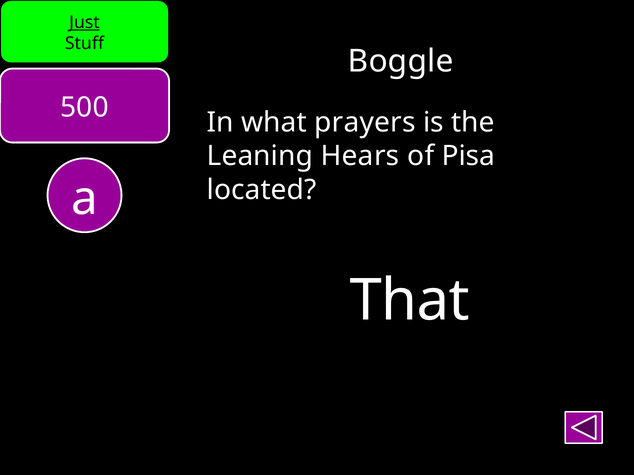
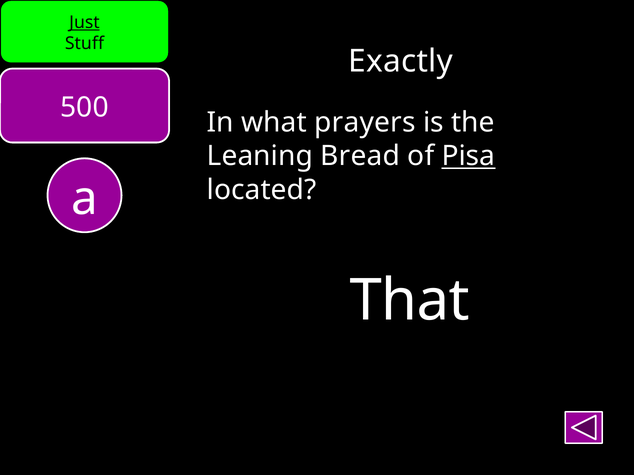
Boggle: Boggle -> Exactly (401, 61)
Hears: Hears -> Bread (360, 156)
Pisa underline: none -> present (468, 156)
